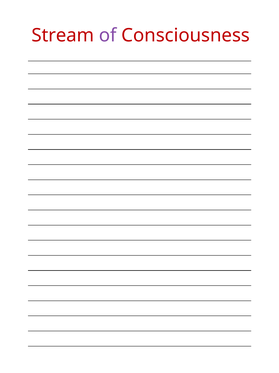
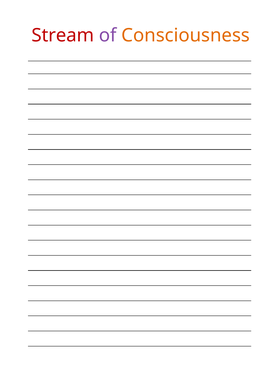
Consciousness colour: red -> orange (186, 35)
